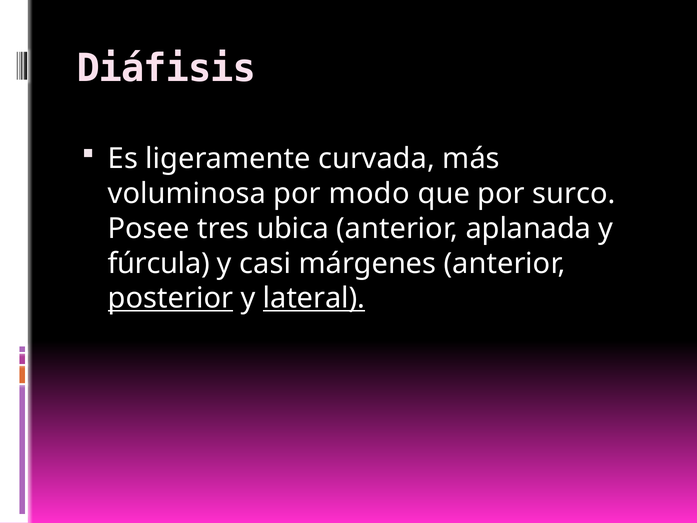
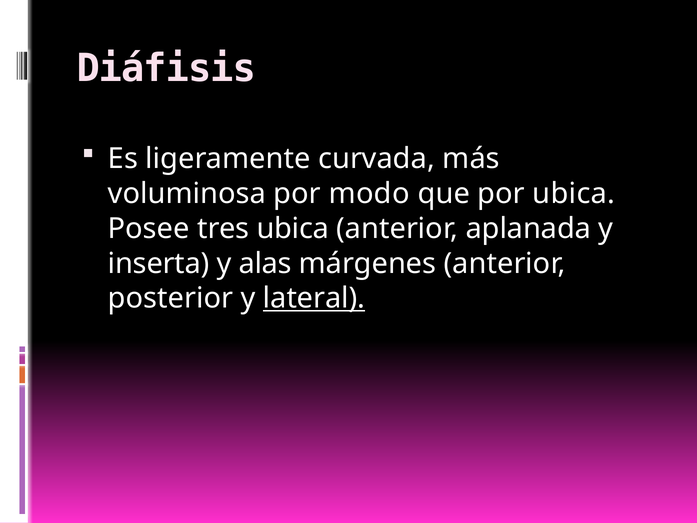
por surco: surco -> ubica (574, 194)
fúrcula: fúrcula -> inserta (159, 263)
casi: casi -> alas (265, 263)
posterior underline: present -> none (171, 298)
